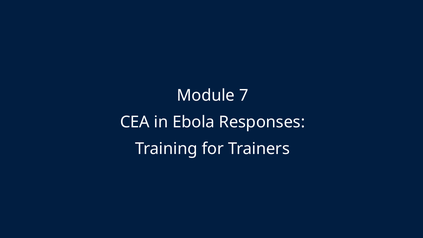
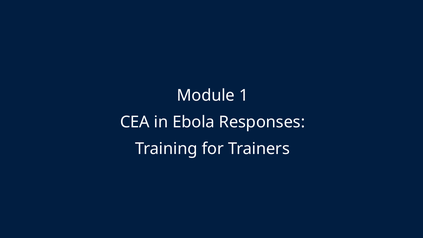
7: 7 -> 1 (244, 96)
